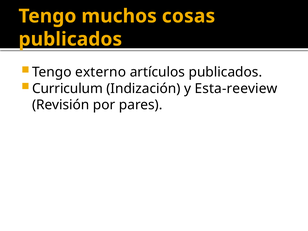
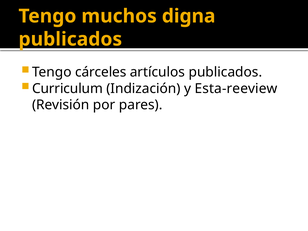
cosas: cosas -> digna (189, 16)
externo: externo -> cárceles (101, 72)
